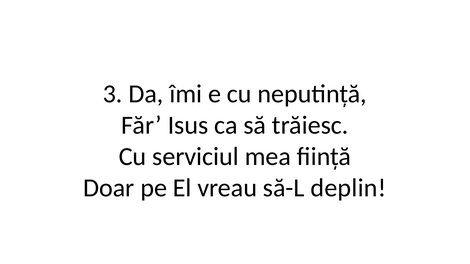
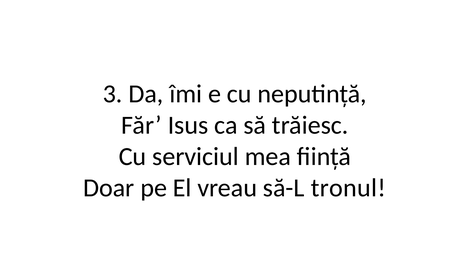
deplin: deplin -> tronul (348, 188)
